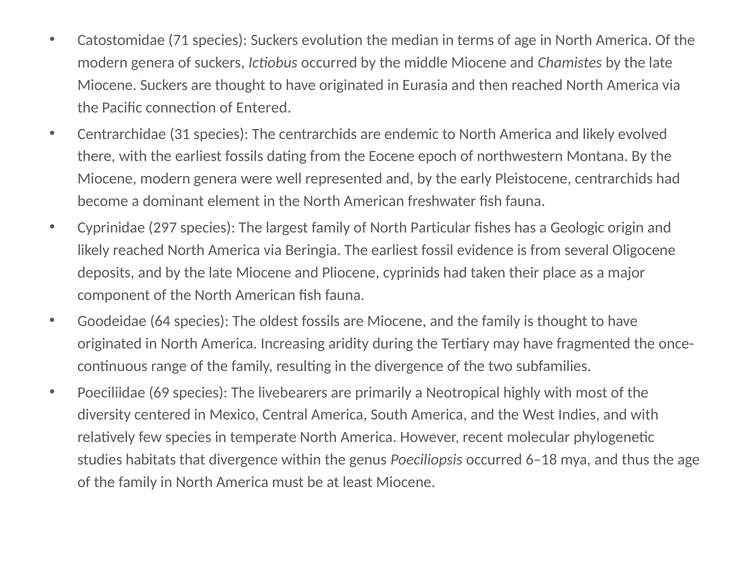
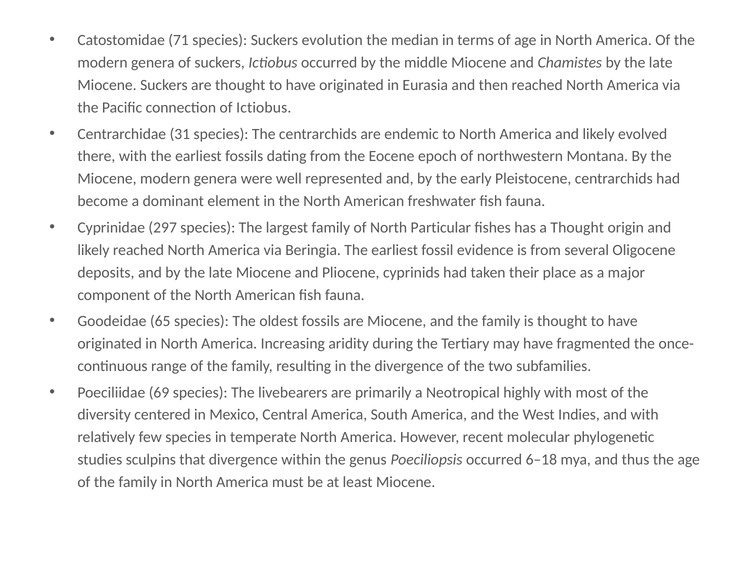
of Entered: Entered -> Ictiobus (264, 108)
a Geologic: Geologic -> Thought (577, 228)
64: 64 -> 65 (160, 321)
habitats: habitats -> sculpins (151, 460)
